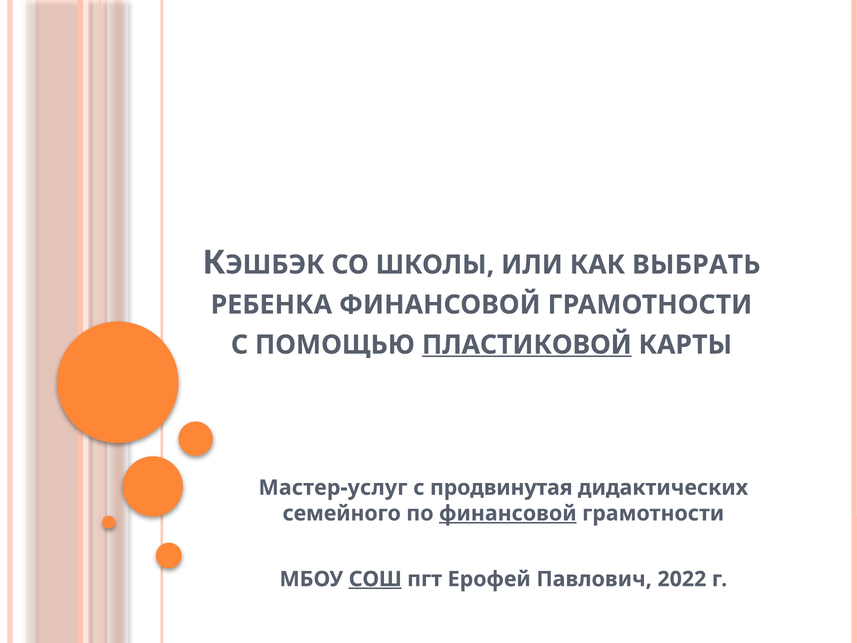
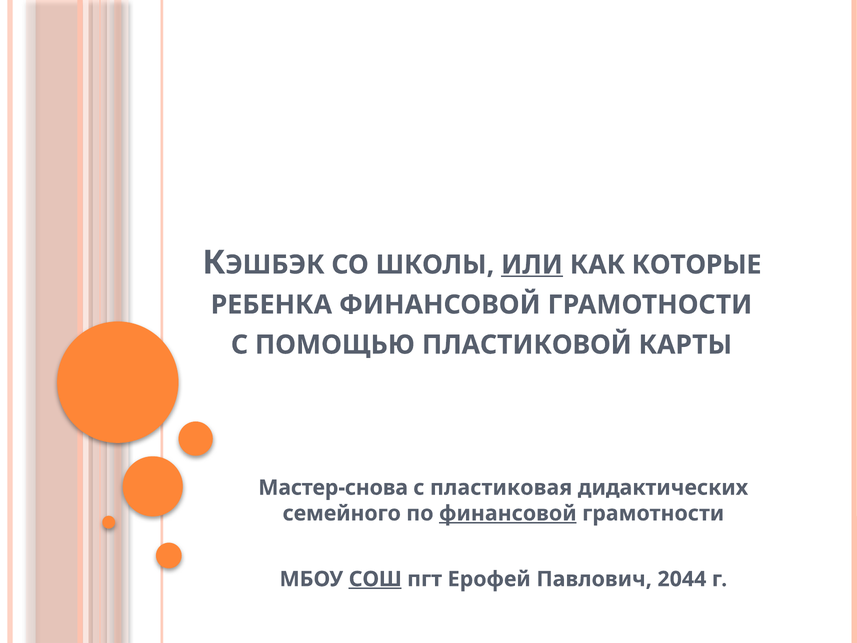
ИЛИ underline: none -> present (532, 265)
ВЫБРАТЬ: ВЫБРАТЬ -> КОТОРЫЕ (697, 265)
ПЛАСТИКОВОЙ underline: present -> none (527, 345)
Мастер-услуг: Мастер-услуг -> Мастер-снова (333, 487)
продвинутая: продвинутая -> пластиковая (501, 487)
2022: 2022 -> 2044 (682, 579)
